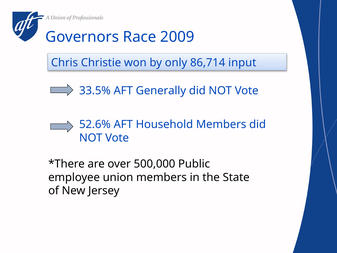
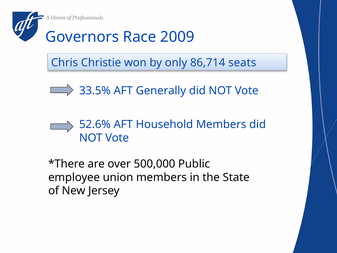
input: input -> seats (242, 63)
